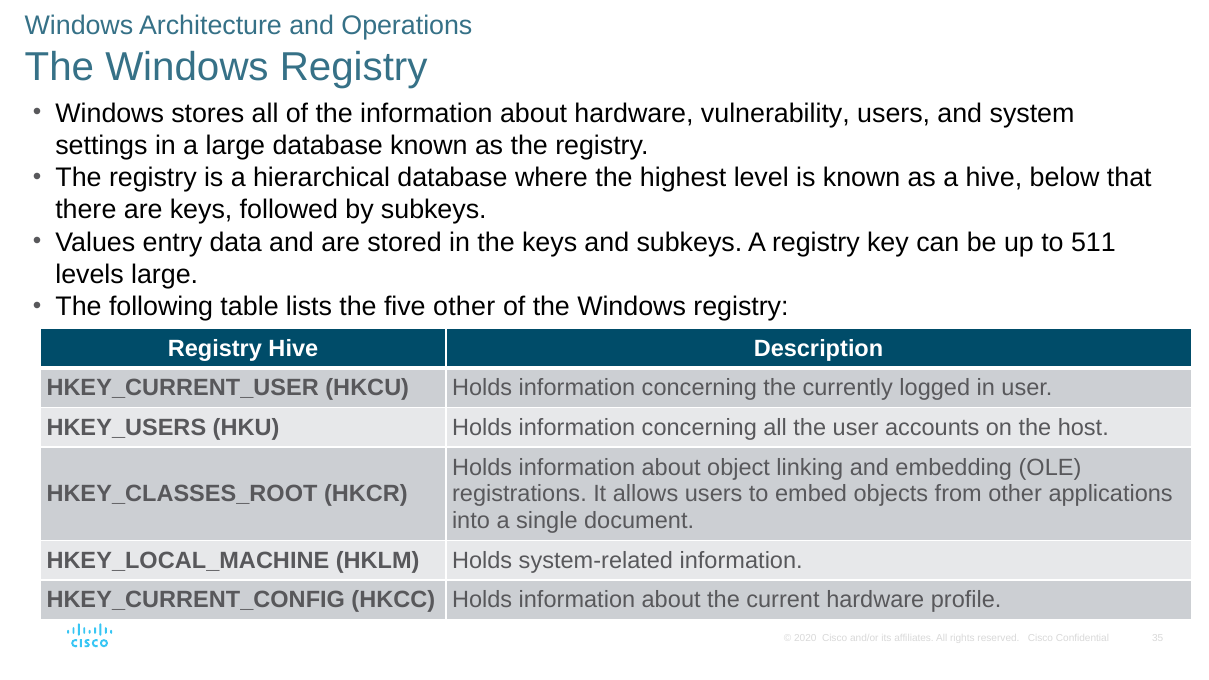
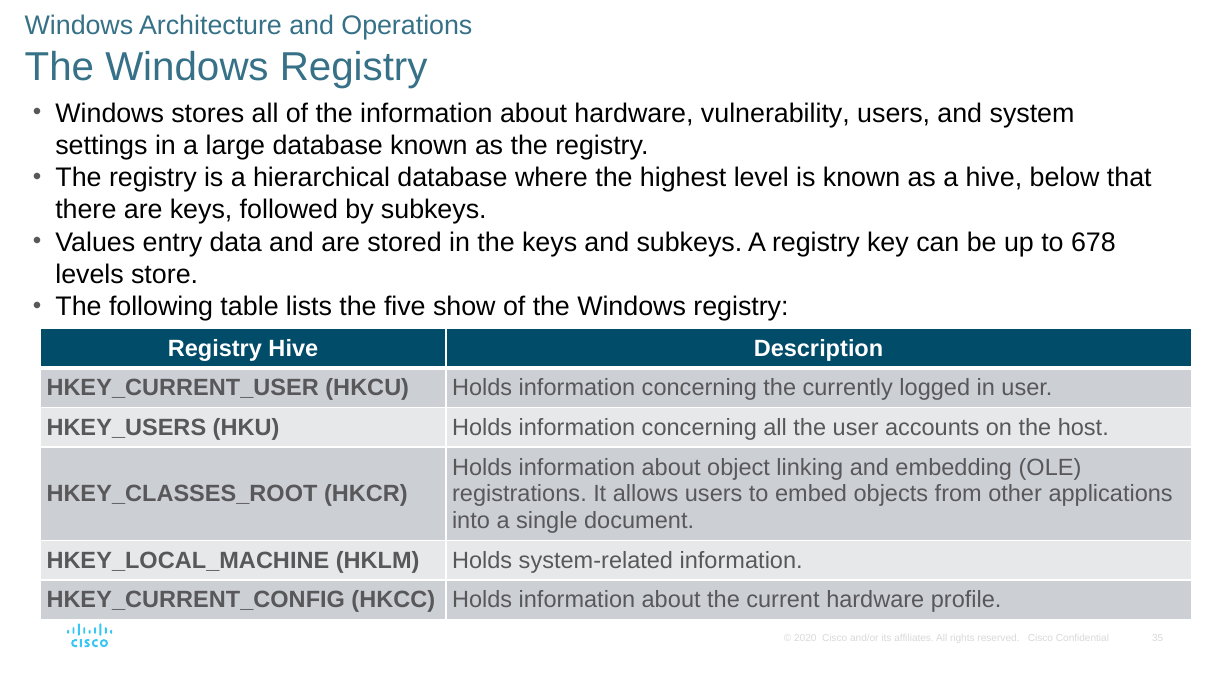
511: 511 -> 678 (1093, 242)
levels large: large -> store (165, 275)
five other: other -> show (464, 307)
